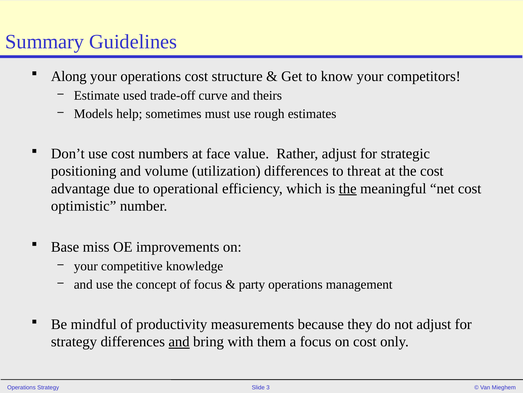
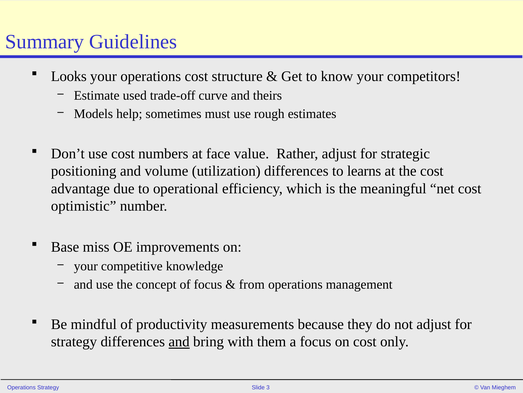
Along: Along -> Looks (69, 76)
threat: threat -> learns (364, 171)
the underline: present -> none (348, 188)
party: party -> from (252, 284)
